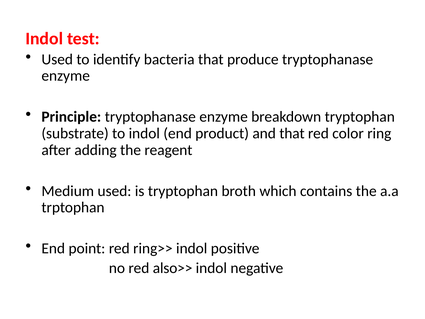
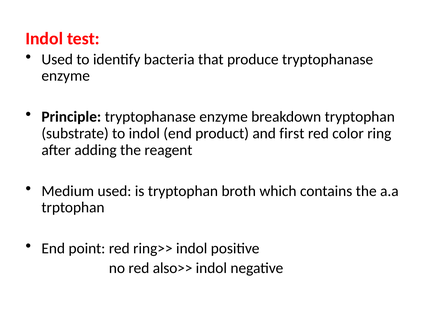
and that: that -> first (292, 133)
